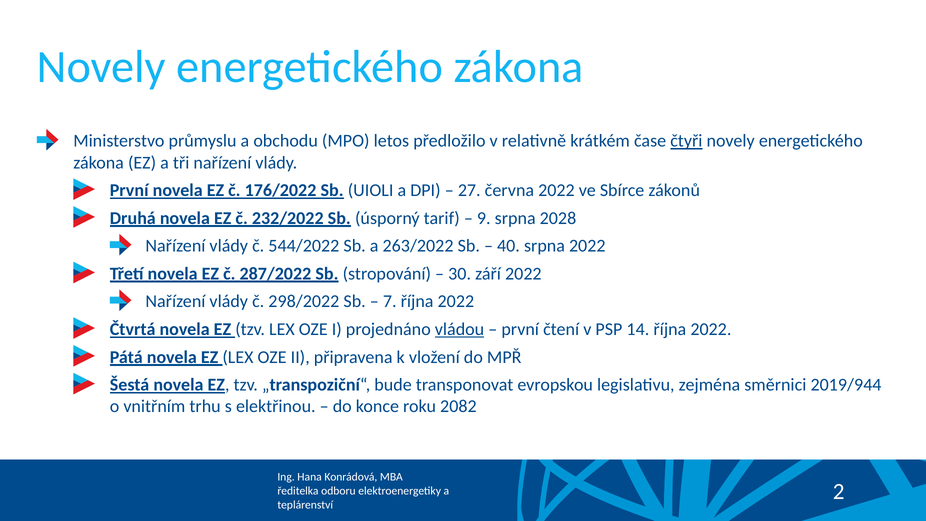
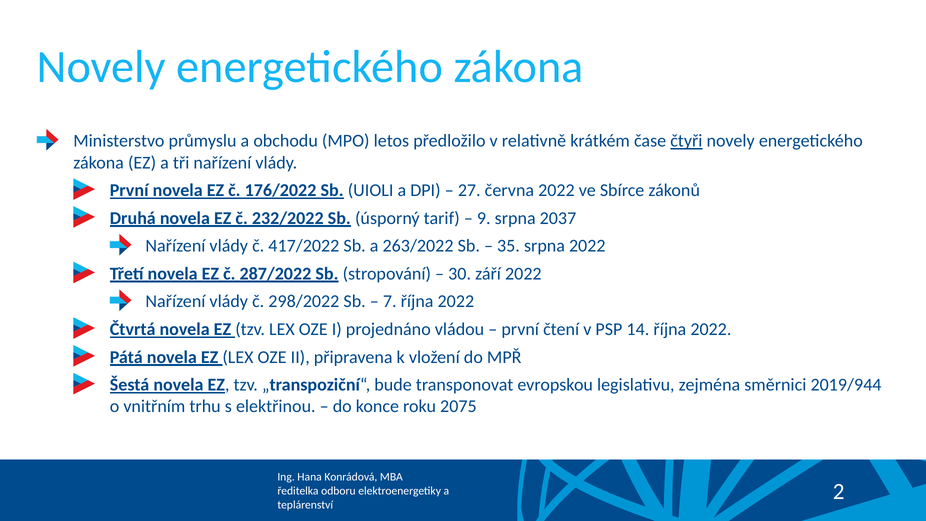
2028: 2028 -> 2037 (558, 218)
544/2022: 544/2022 -> 417/2022 (304, 246)
40: 40 -> 35 (508, 246)
vládou underline: present -> none (460, 329)
2082: 2082 -> 2075 (458, 406)
